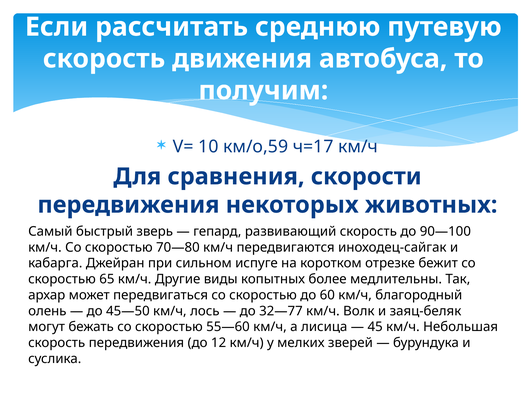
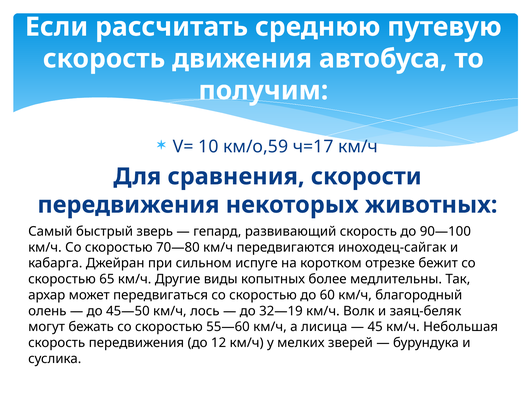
32—77: 32—77 -> 32—19 (281, 311)
